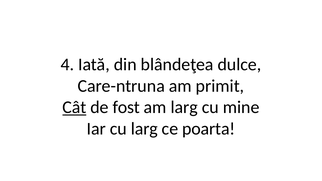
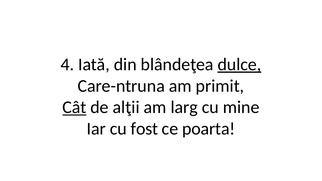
dulce underline: none -> present (239, 64)
fost: fost -> alţii (126, 107)
cu larg: larg -> fost (144, 129)
